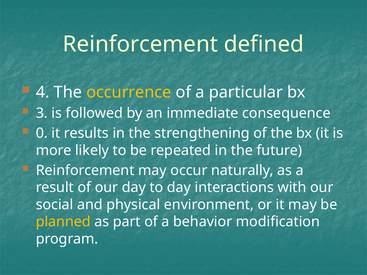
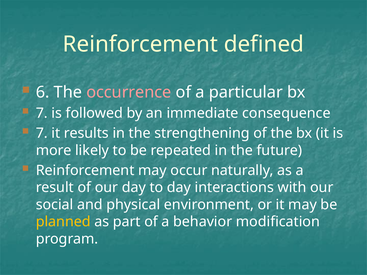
4: 4 -> 6 (43, 92)
occurrence colour: yellow -> pink (129, 92)
3: 3 -> 7 (42, 113)
0: 0 -> 7 (42, 133)
